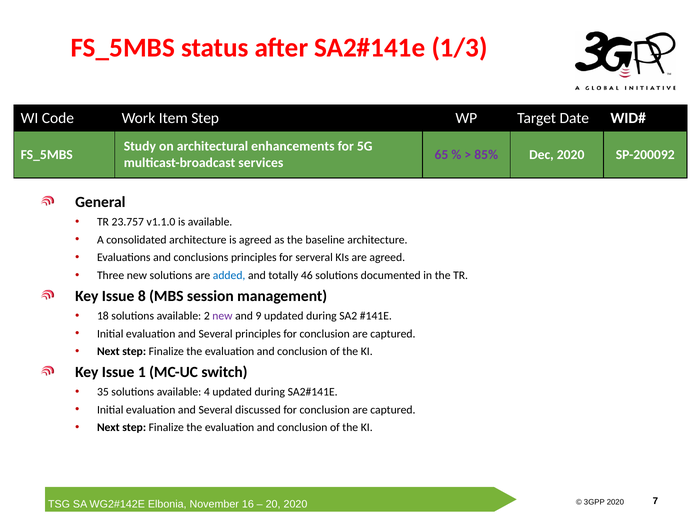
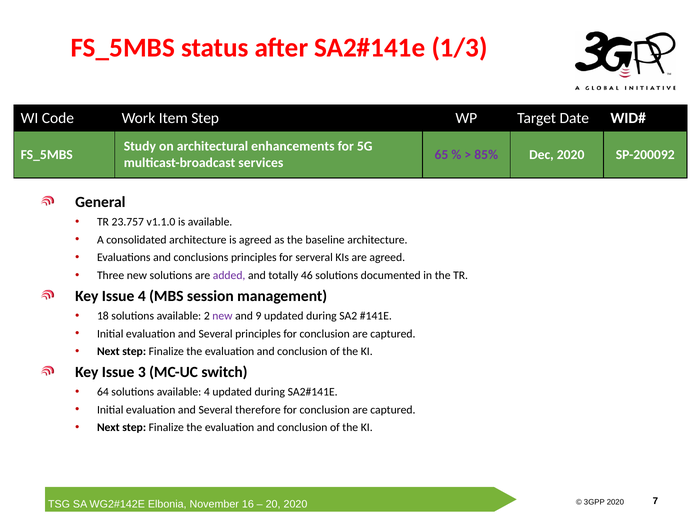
added colour: blue -> purple (229, 276)
Issue 8: 8 -> 4 (142, 296)
1: 1 -> 3 (142, 372)
35: 35 -> 64 (103, 392)
discussed: discussed -> therefore (258, 410)
